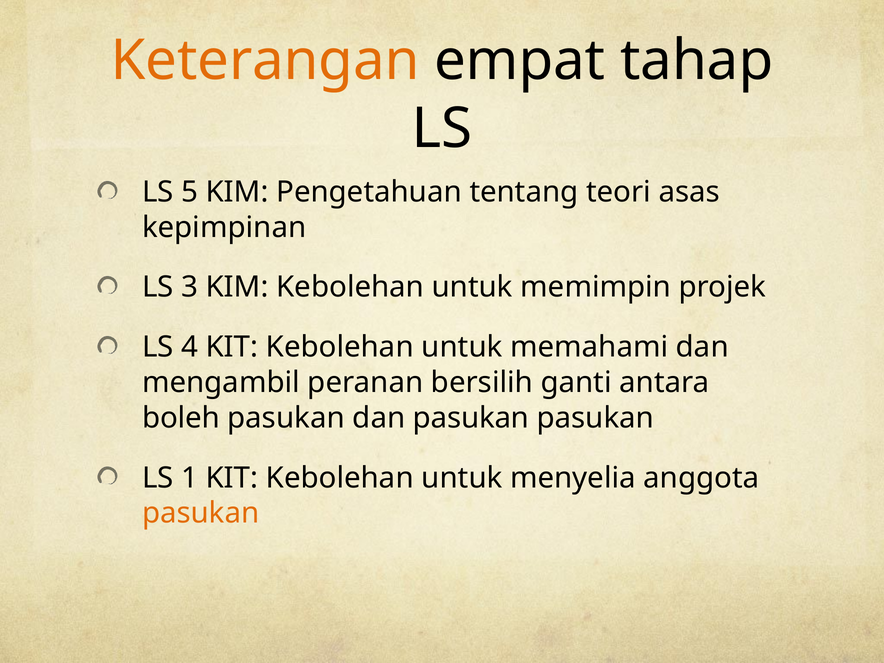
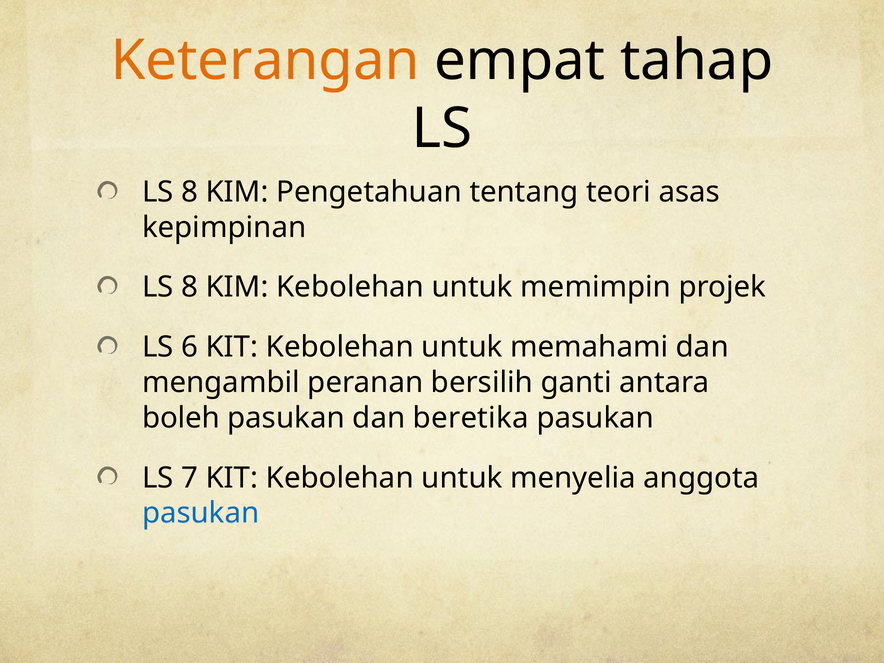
5: 5 -> 8 (190, 192)
3: 3 -> 8 (190, 287)
4: 4 -> 6 (190, 347)
dan pasukan: pasukan -> beretika (471, 418)
1: 1 -> 7 (190, 478)
pasukan colour: orange -> blue (201, 513)
